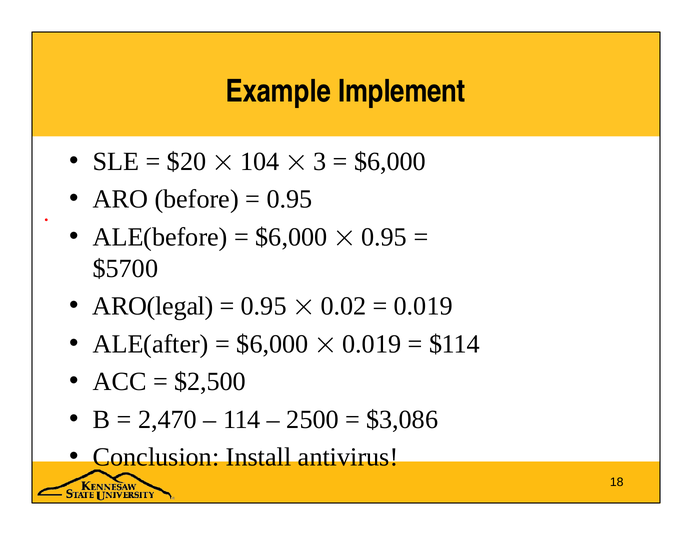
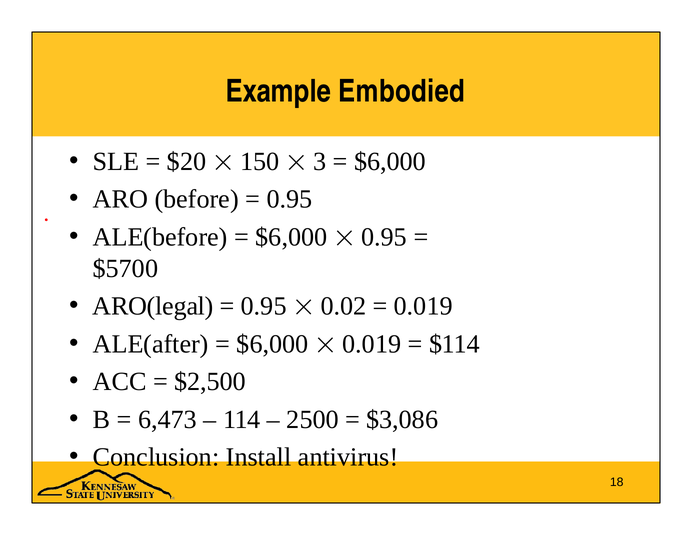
Implement: Implement -> Embodied (402, 91)
104: 104 -> 150 (260, 161)
2,470: 2,470 -> 6,473 (167, 419)
